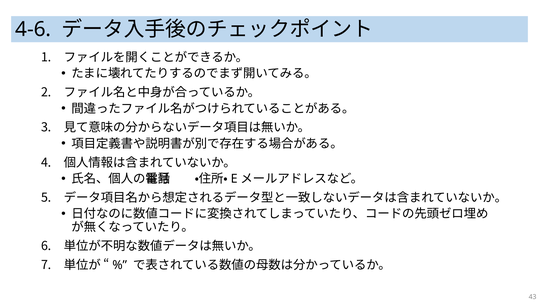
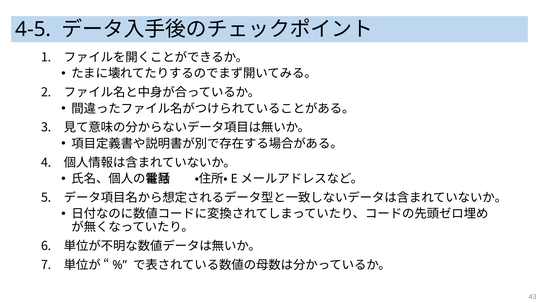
4-6: 4-6 -> 4-5 (33, 29)
